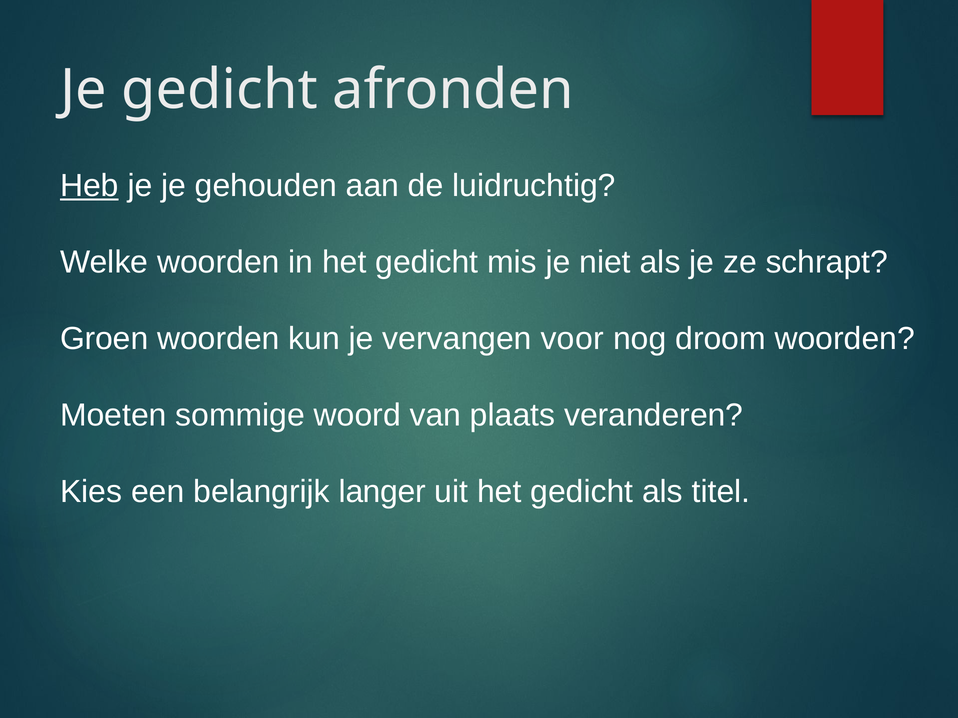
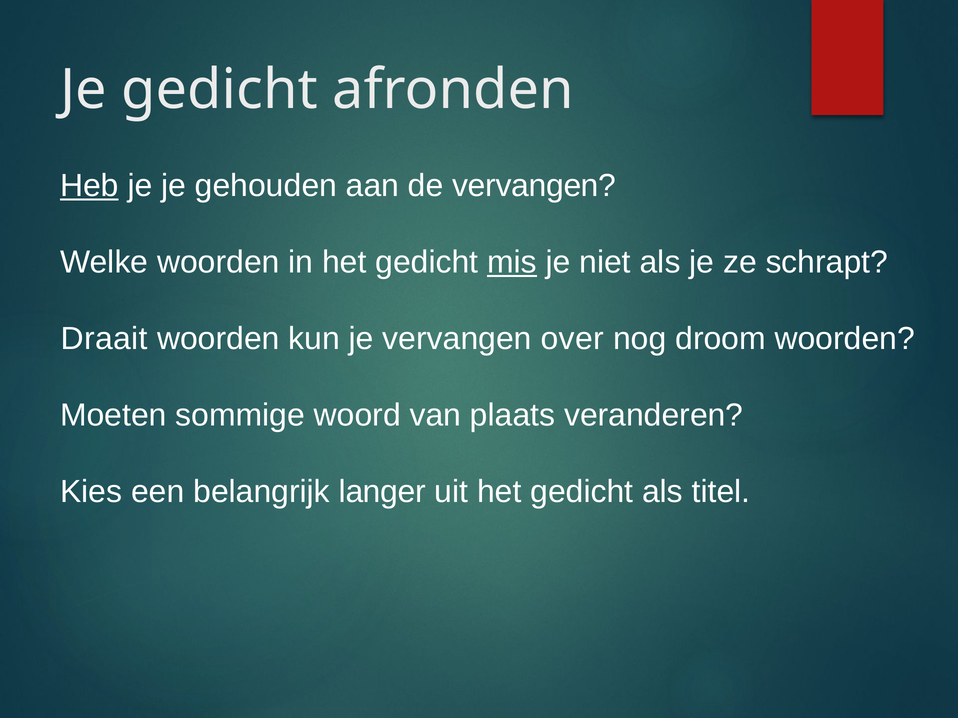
de luidruchtig: luidruchtig -> vervangen (534, 186)
mis underline: none -> present (512, 262)
Groen: Groen -> Draait (104, 339)
voor: voor -> over (572, 339)
